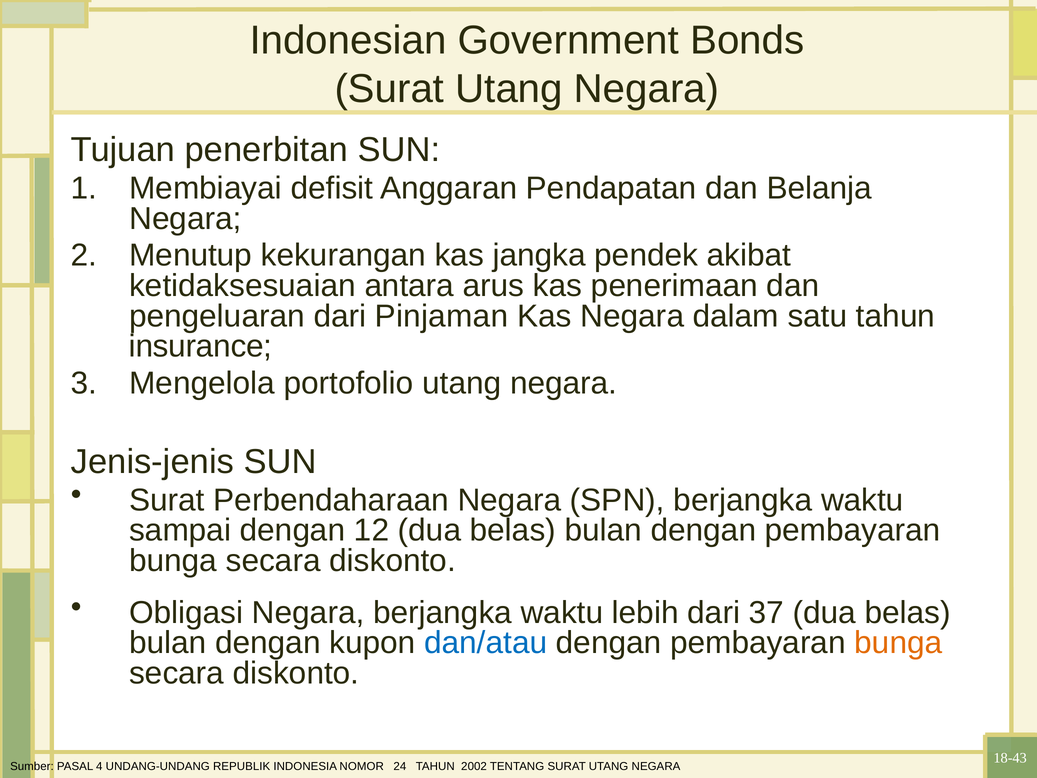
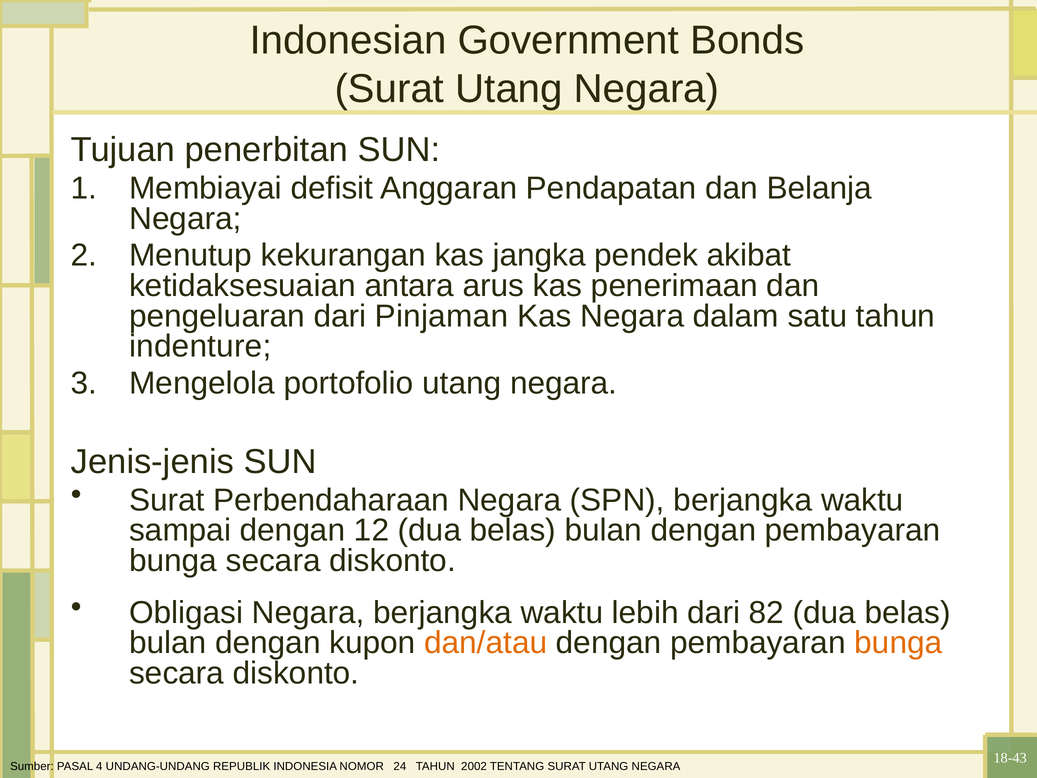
insurance: insurance -> indenture (200, 346)
37: 37 -> 82 (766, 612)
dan/atau colour: blue -> orange (486, 643)
